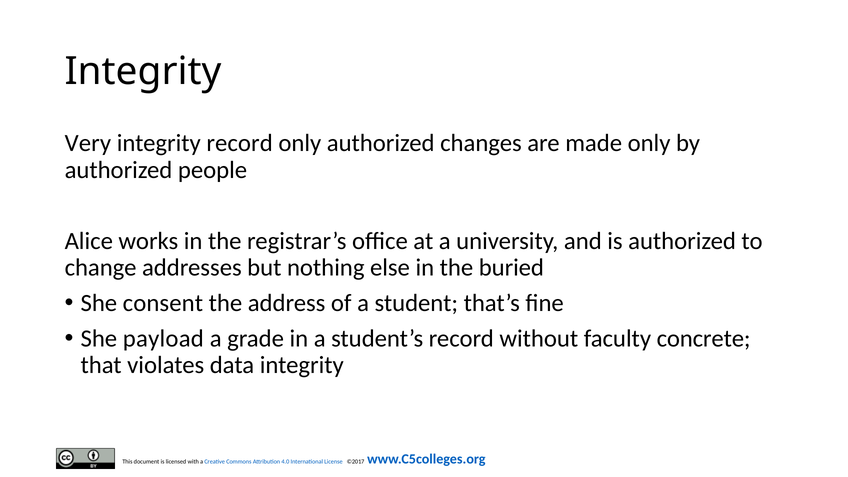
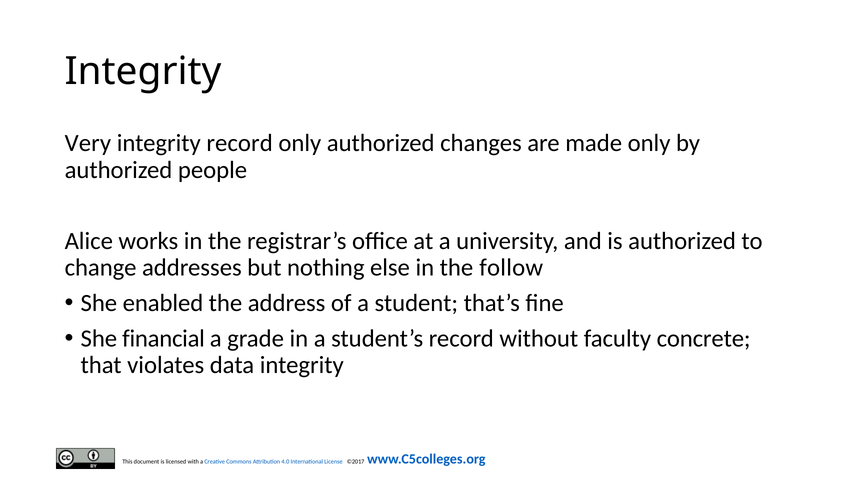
buried: buried -> follow (511, 268)
consent: consent -> enabled (163, 303)
payload: payload -> financial (164, 339)
